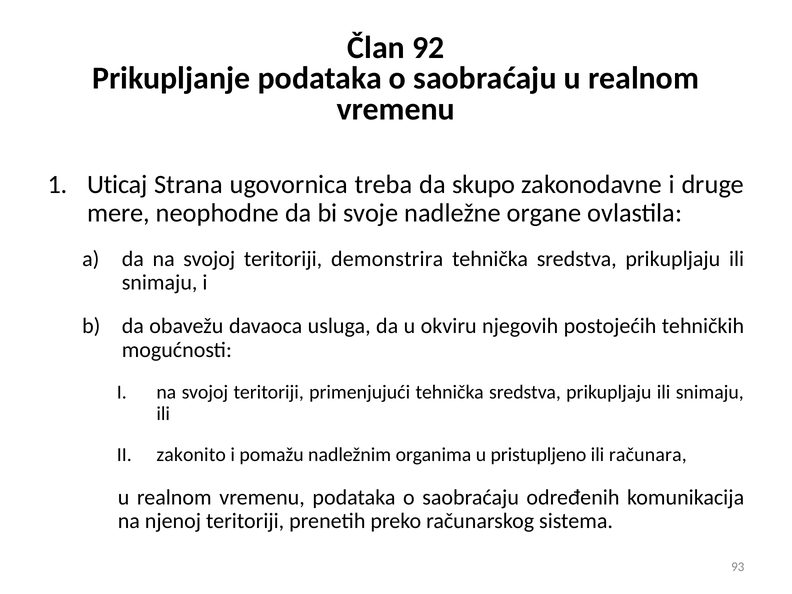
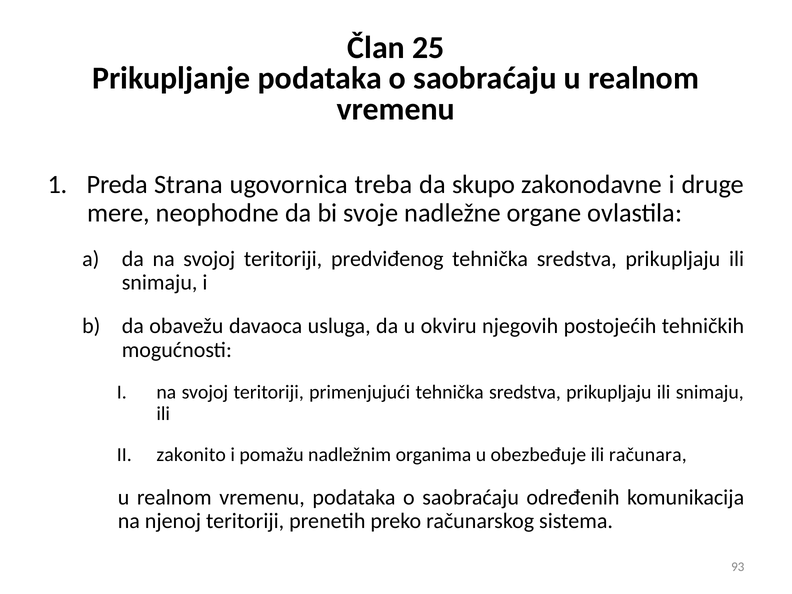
92: 92 -> 25 (428, 48)
Uticaj: Uticaj -> Preda (117, 184)
demonstrira: demonstrira -> predviđenog (387, 259)
pristupljeno: pristupljeno -> obezbeđuje (538, 455)
